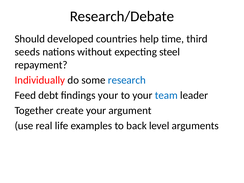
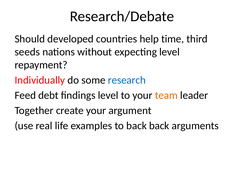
expecting steel: steel -> level (170, 52)
findings your: your -> level (108, 95)
team colour: blue -> orange (166, 95)
back level: level -> back (159, 126)
